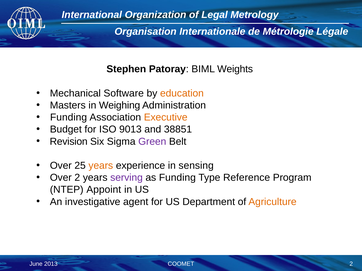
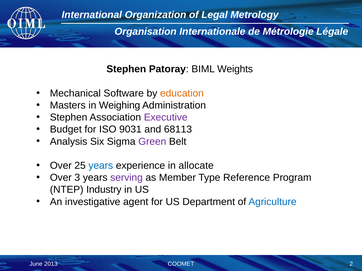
Funding: Funding -> Stephen (69, 118)
Executive colour: orange -> purple (166, 118)
9013: 9013 -> 9031 (130, 130)
38851: 38851 -> 68113 (178, 130)
Revision: Revision -> Analysis (69, 142)
years colour: orange -> blue (101, 166)
sensing: sensing -> allocate (196, 166)
Over 2: 2 -> 3 (77, 178)
as Funding: Funding -> Member (177, 178)
Appoint: Appoint -> Industry (104, 190)
Agriculture colour: orange -> blue (273, 202)
